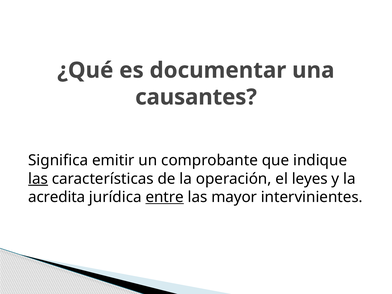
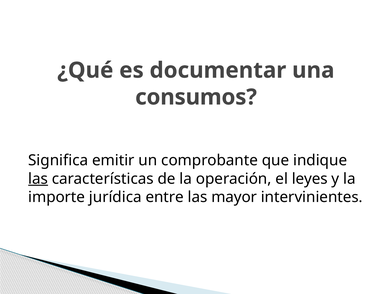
causantes: causantes -> consumos (196, 97)
acredita: acredita -> importe (57, 197)
entre underline: present -> none (165, 197)
